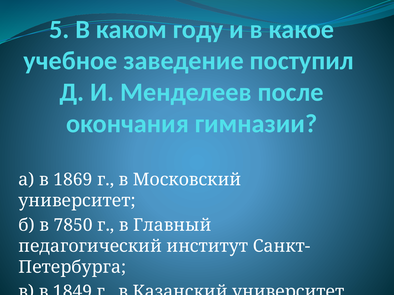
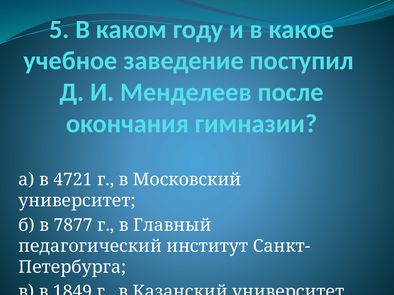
1869: 1869 -> 4721 (73, 180)
7850: 7850 -> 7877 (73, 225)
